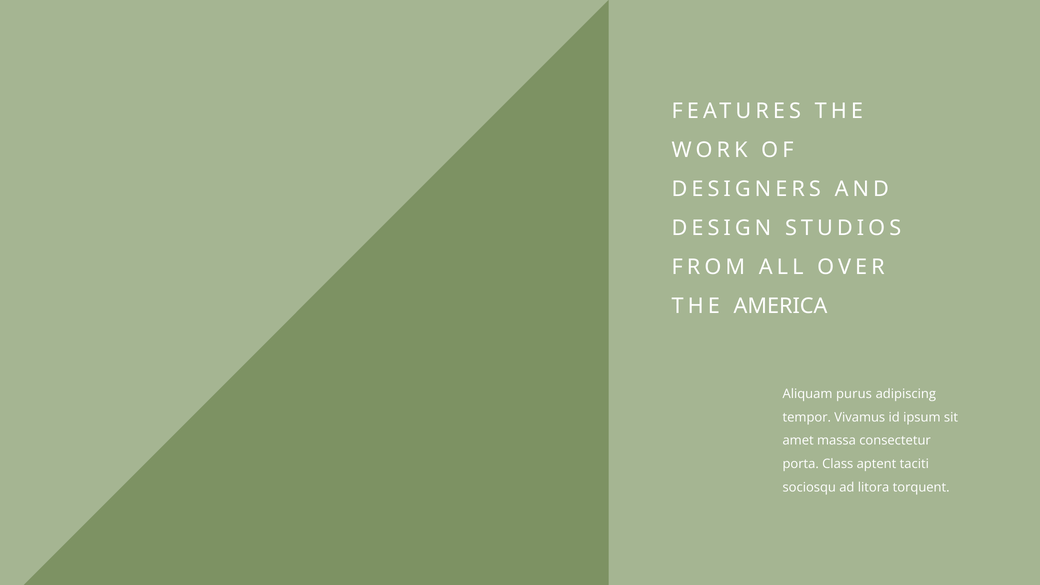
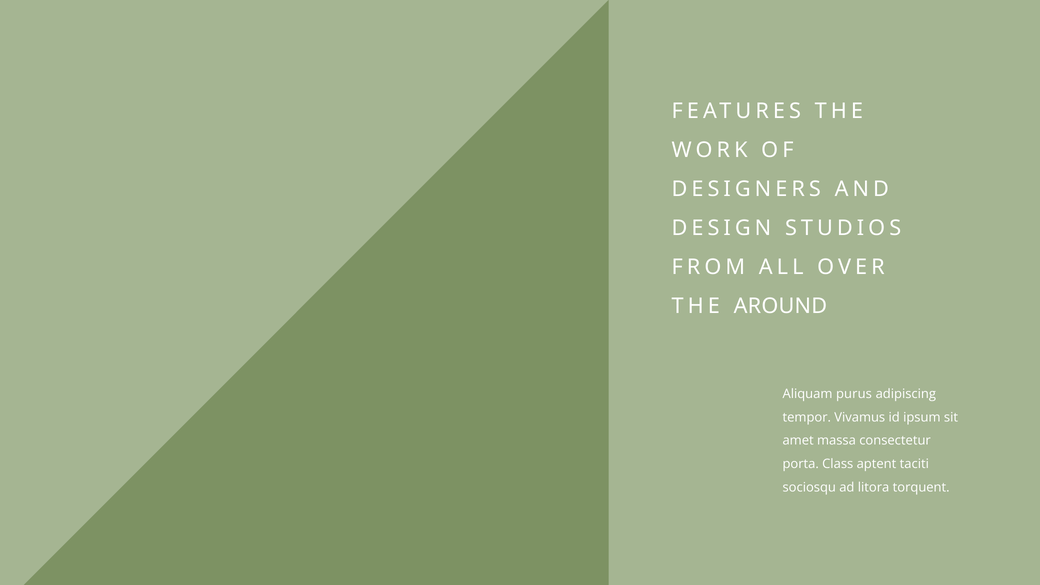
AMERICA: AMERICA -> AROUND (780, 306)
